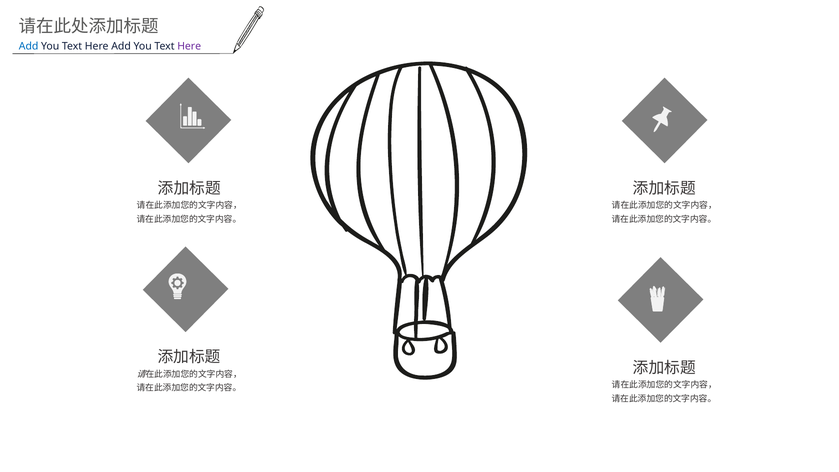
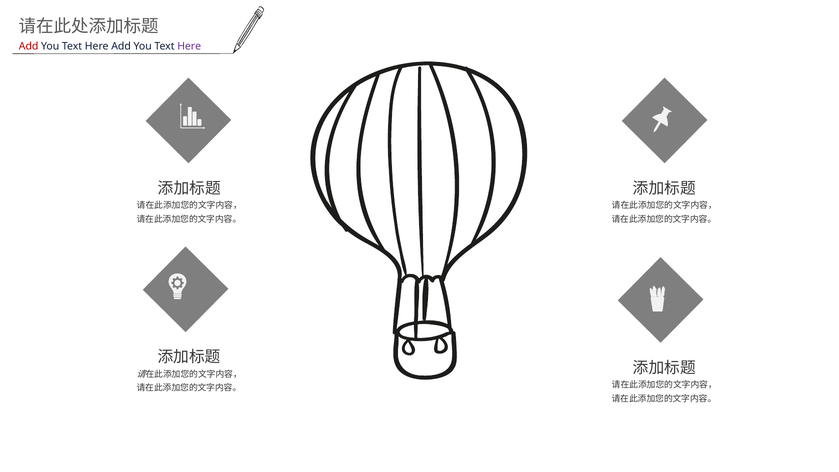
Add colour: blue -> red (29, 46)
